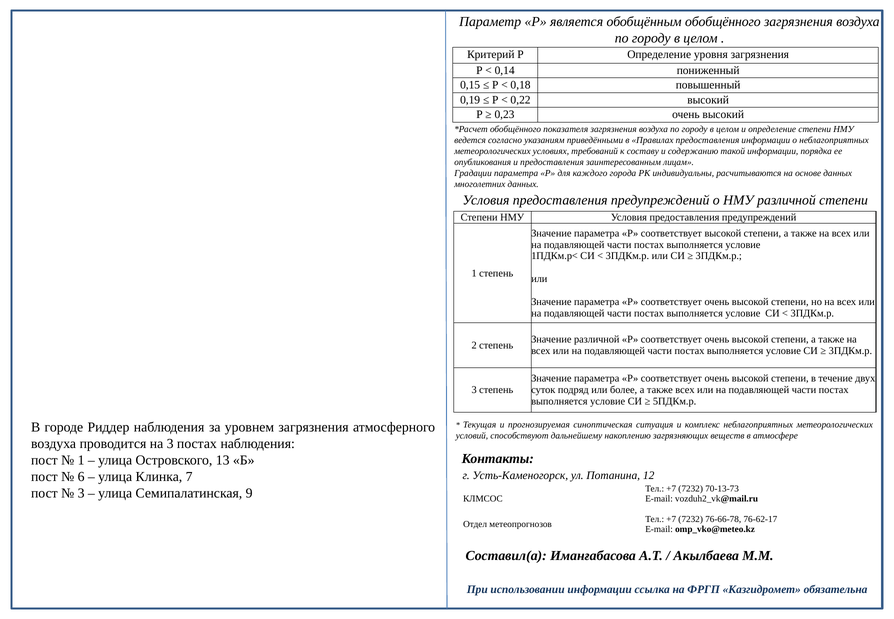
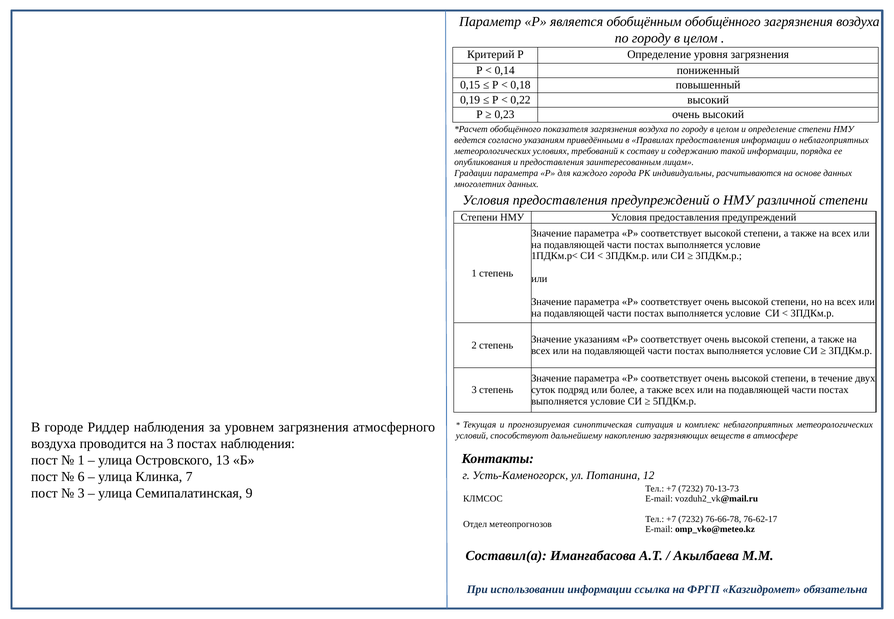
Значение различной: различной -> указаниям (597, 340)
